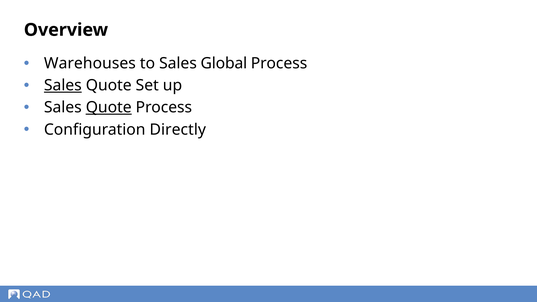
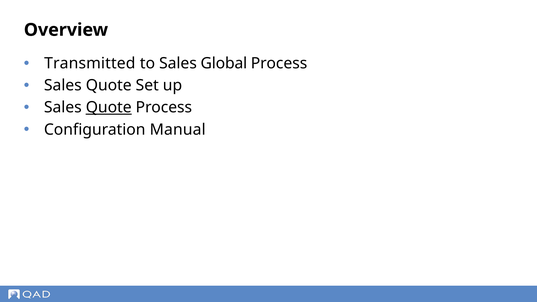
Warehouses: Warehouses -> Transmitted (90, 63)
Sales underline: present -> none (63, 85)
Directly: Directly -> Manual (178, 130)
